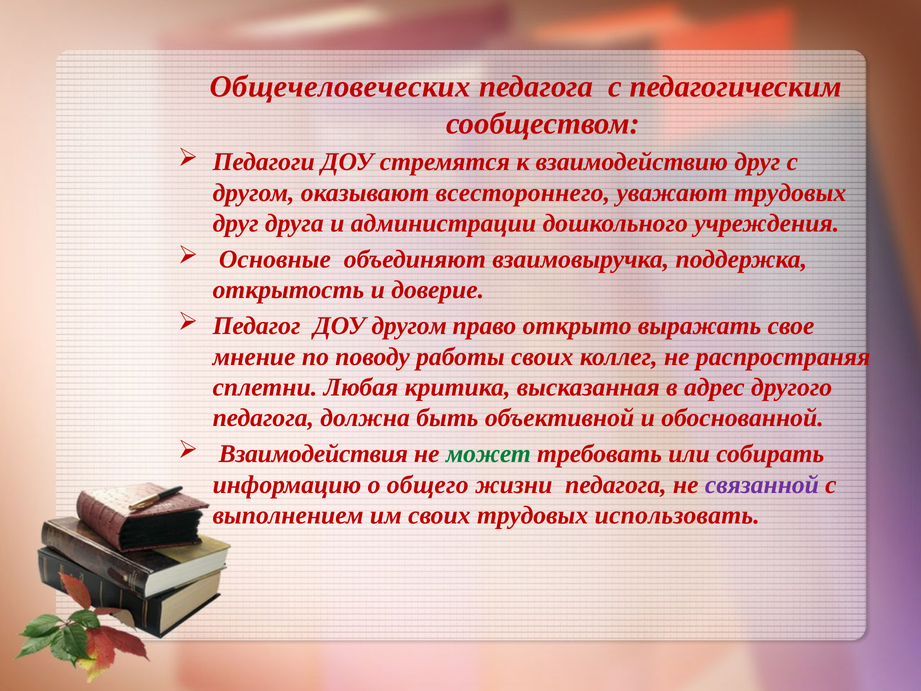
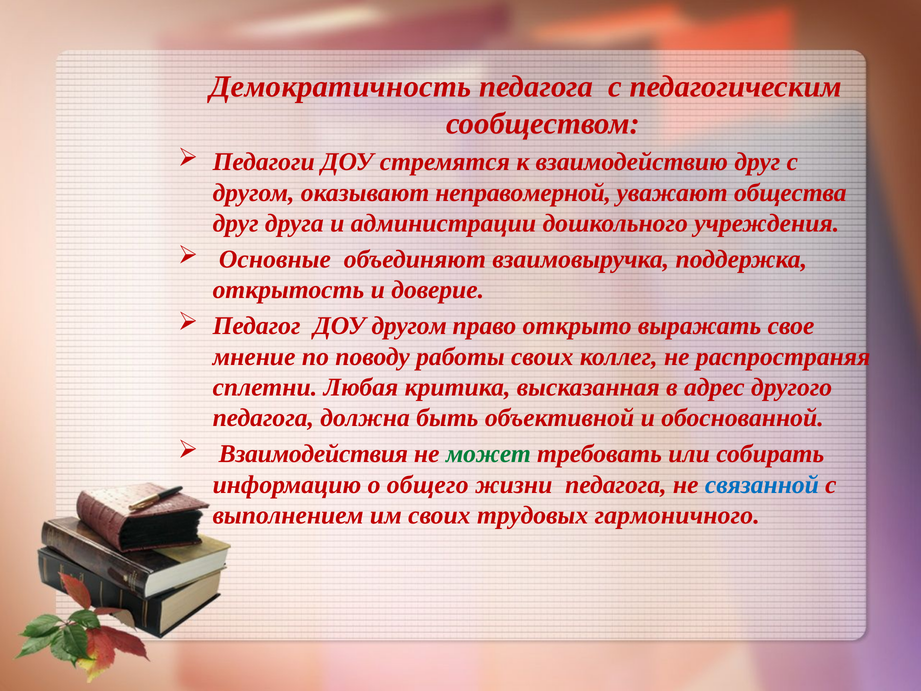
Общечеловеческих: Общечеловеческих -> Демократичность (340, 87)
всестороннего: всестороннего -> неправомерной (523, 193)
уважают трудовых: трудовых -> общества (790, 193)
связанной colour: purple -> blue (762, 484)
использовать: использовать -> гармоничного (677, 515)
